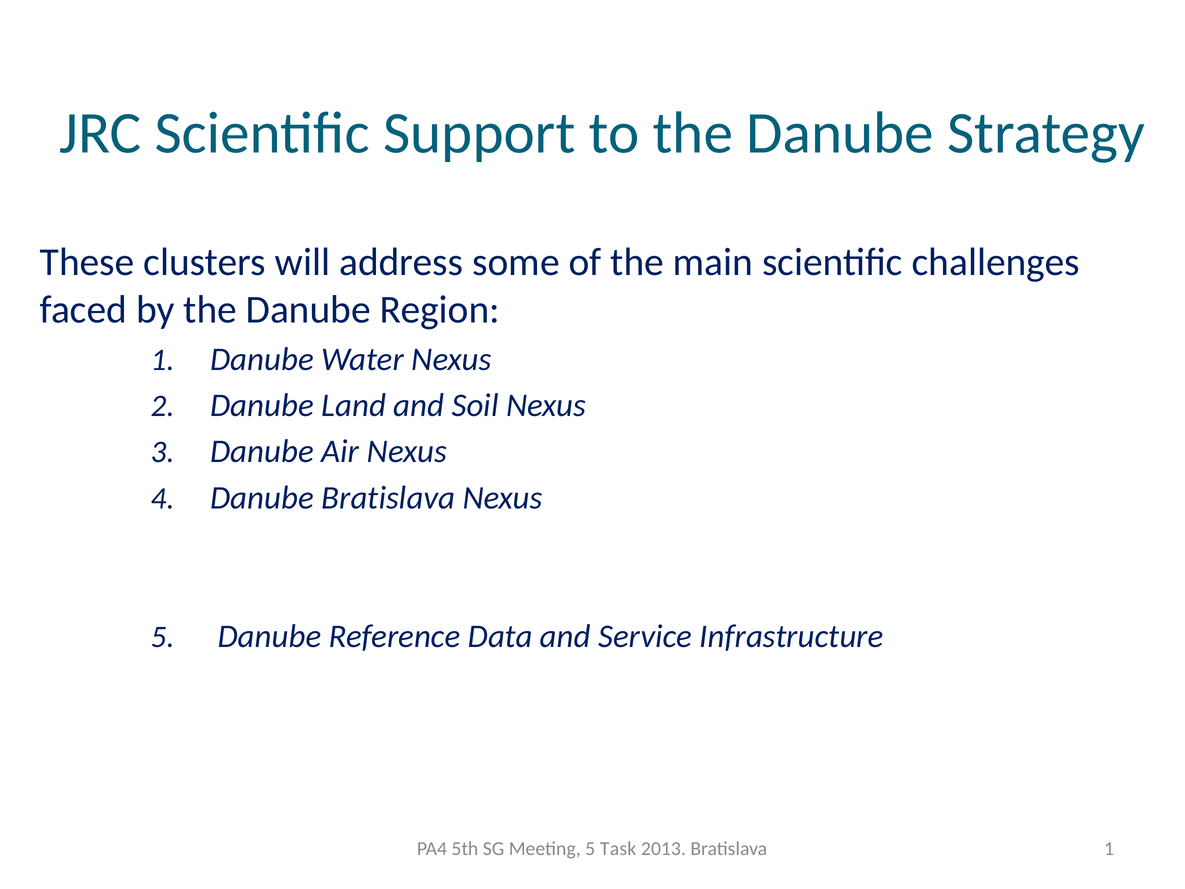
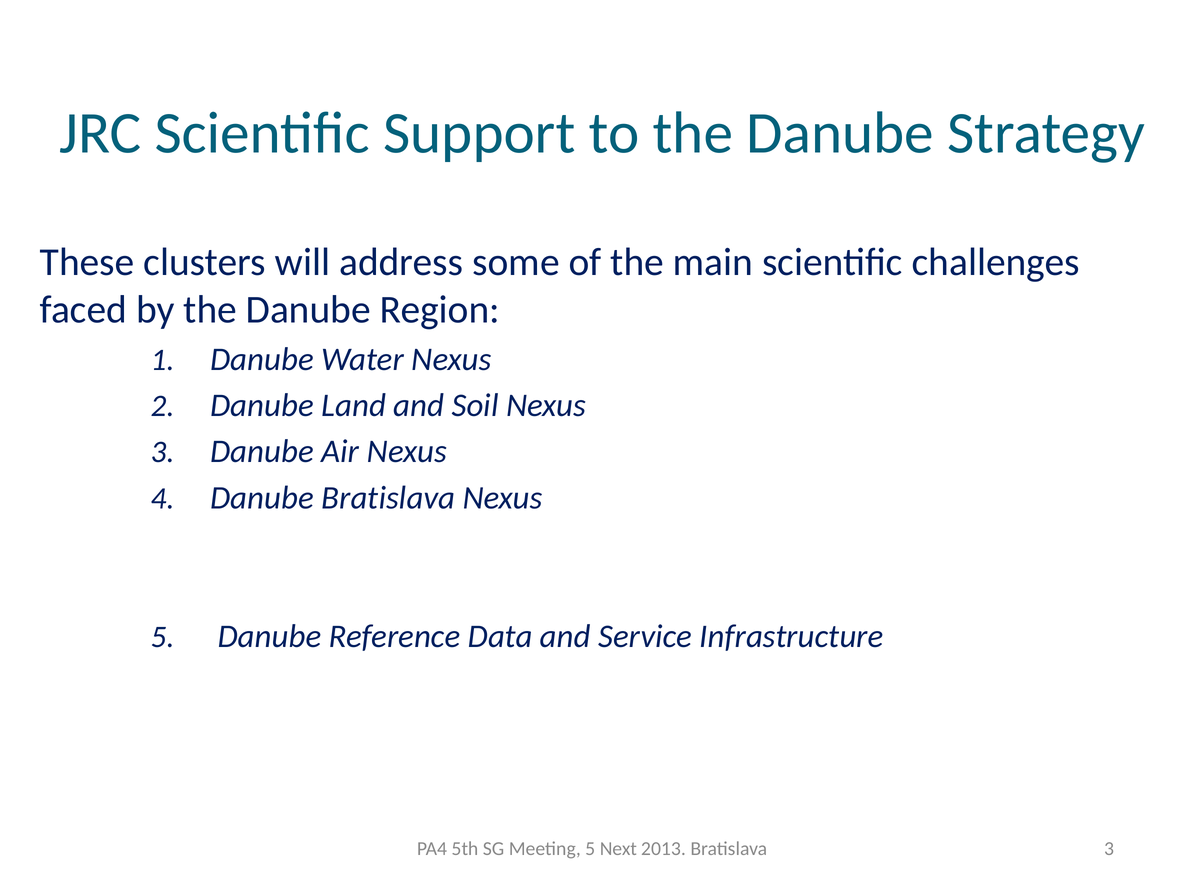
Task: Task -> Next (618, 849)
Bratislava 1: 1 -> 3 (1109, 849)
